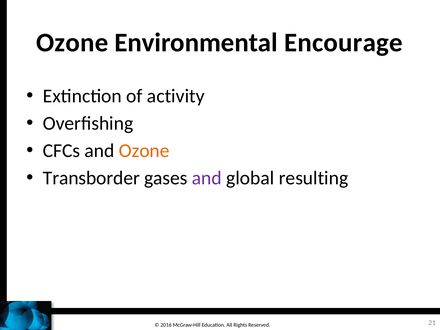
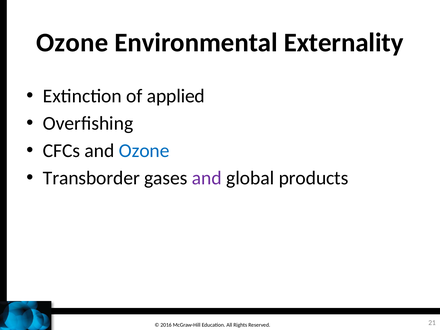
Encourage: Encourage -> Externality (344, 43)
activity: activity -> applied (176, 96)
Ozone colour: orange -> blue (144, 151)
resulting: resulting -> products (314, 178)
